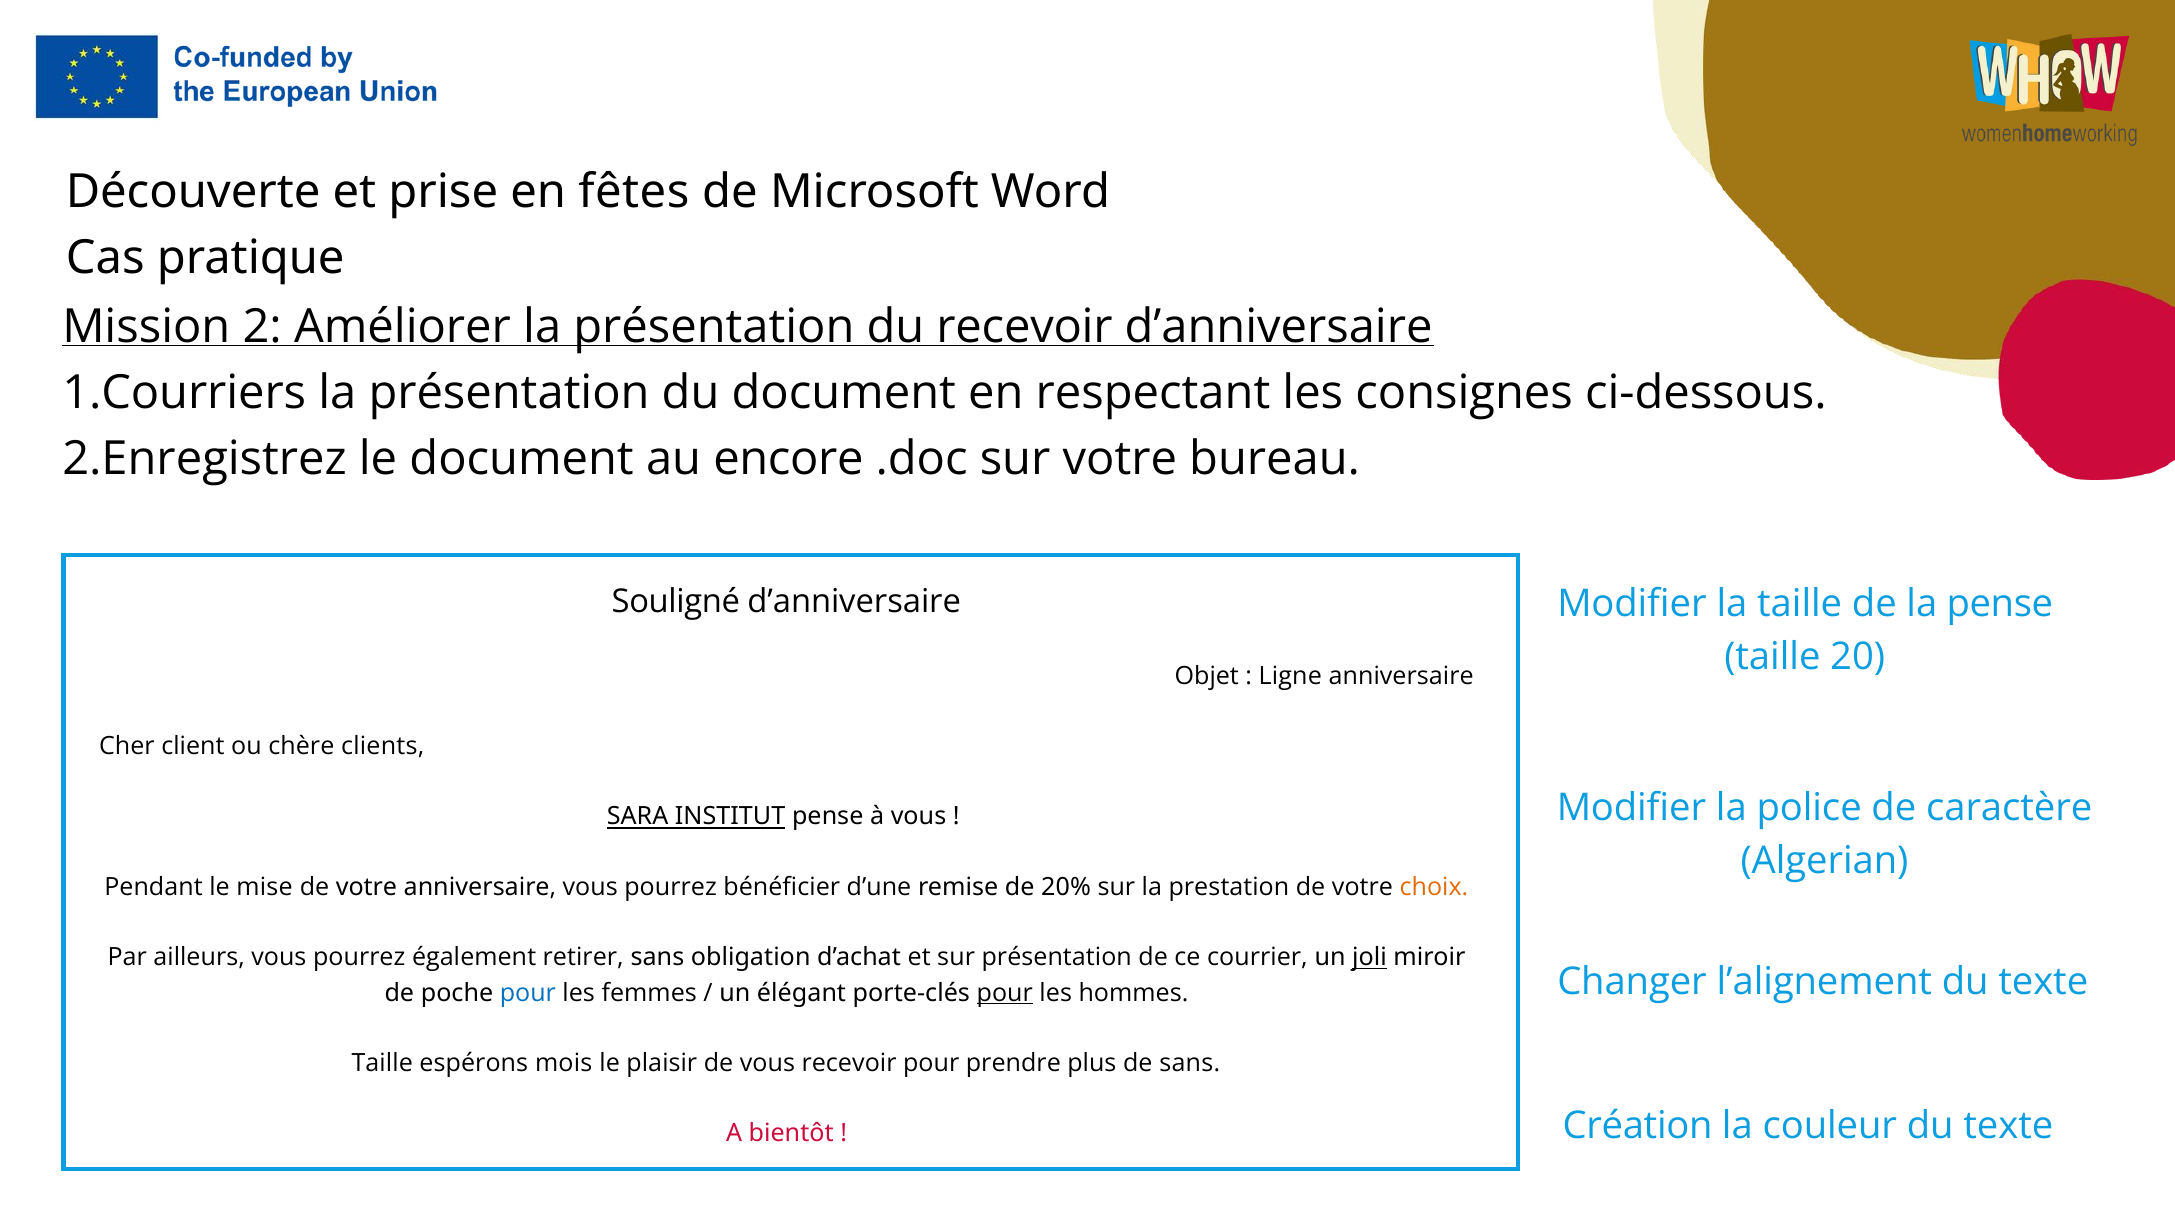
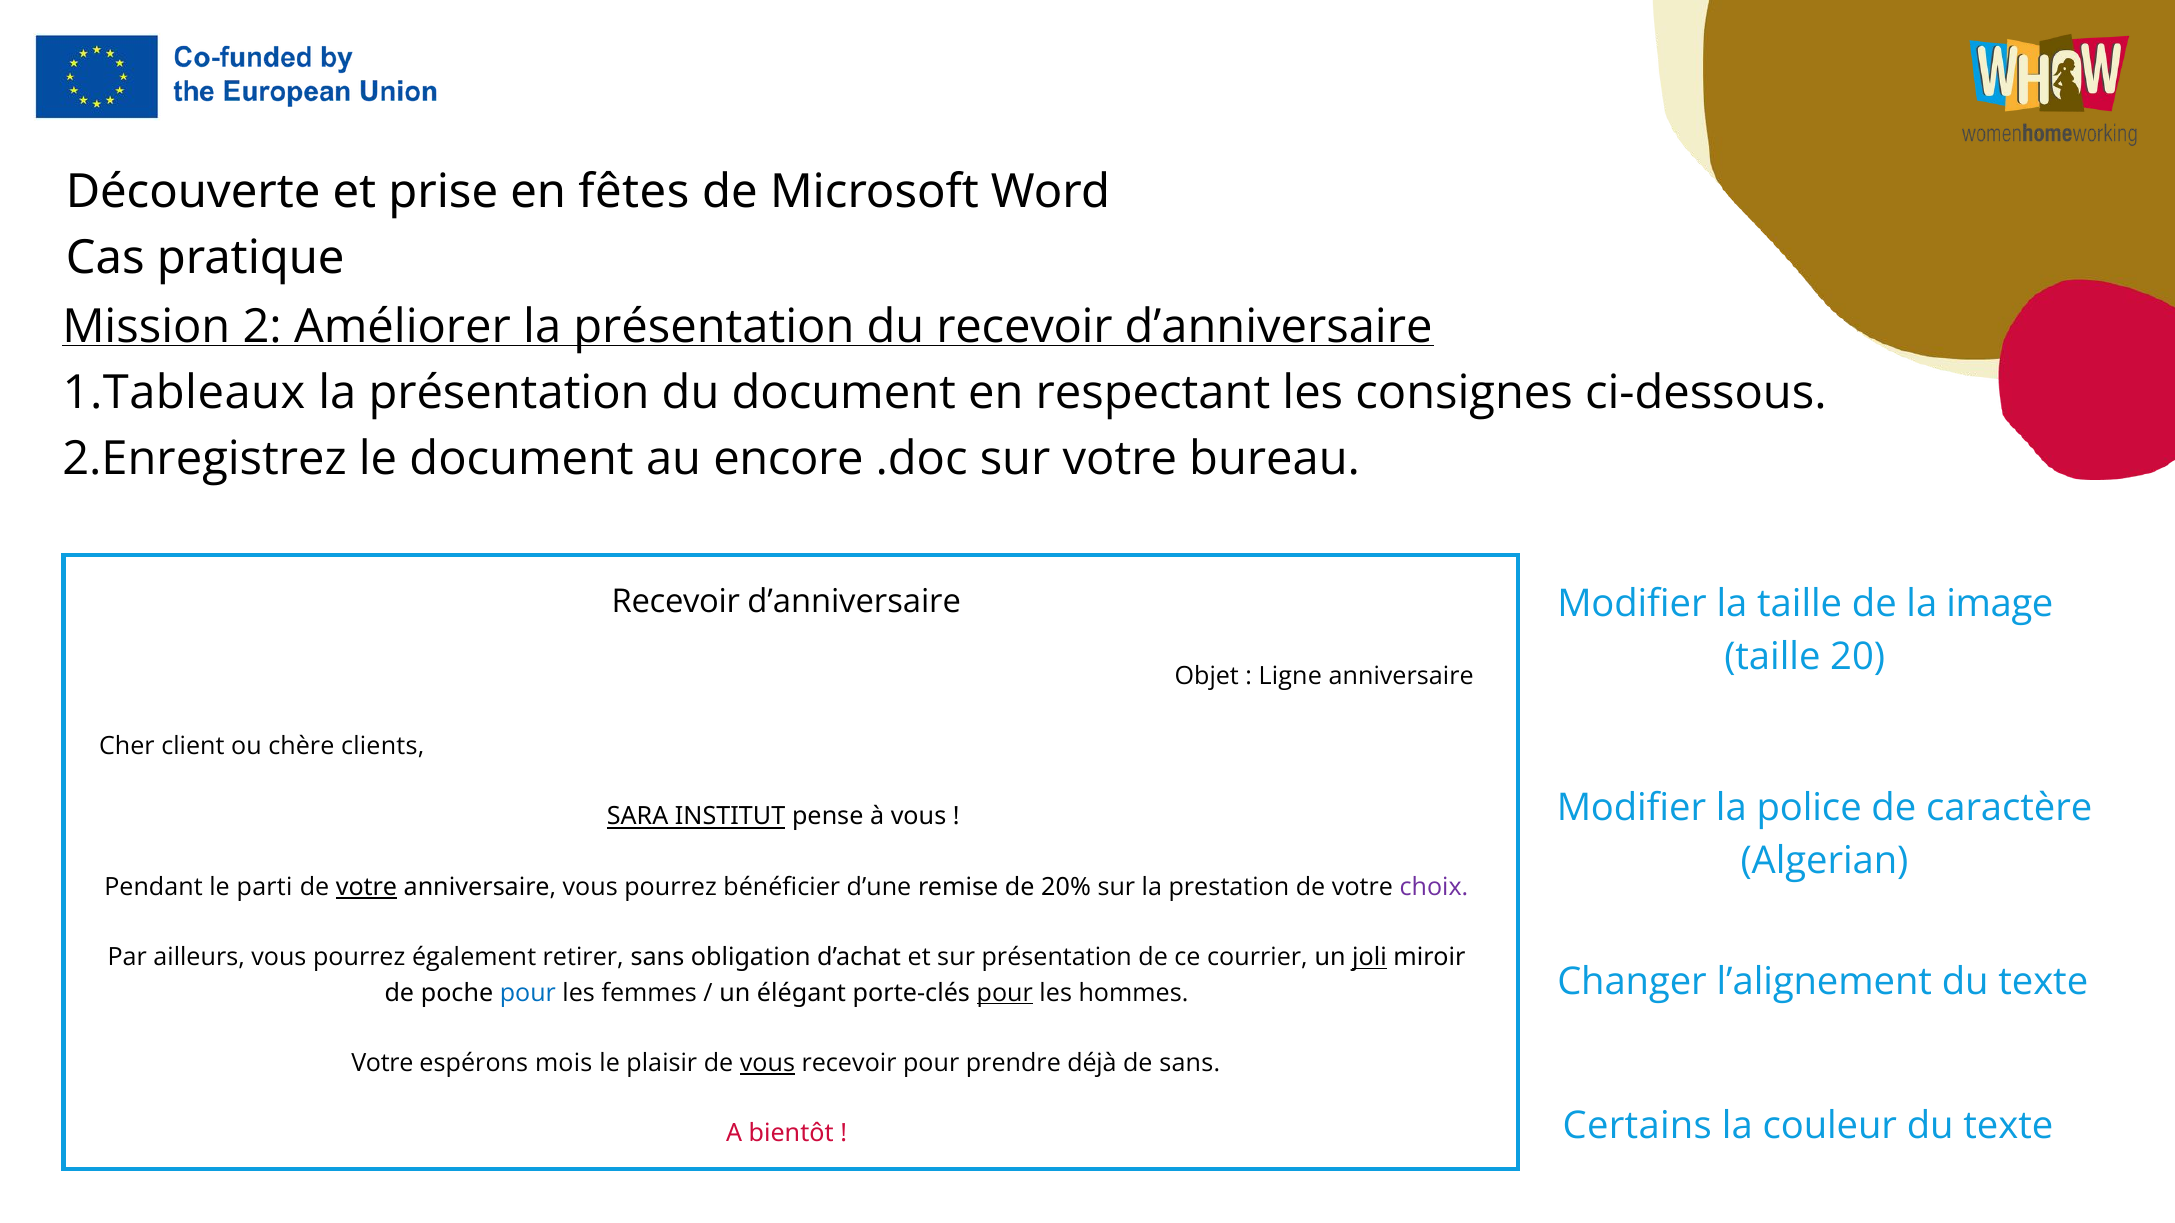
1.Courriers: 1.Courriers -> 1.Tableaux (184, 393)
Souligné: Souligné -> Recevoir (676, 601)
la pense: pense -> image (2000, 604)
mise: mise -> parti (265, 887)
votre underline: none -> present (367, 887)
choix colour: orange -> purple (1434, 887)
Taille: Taille -> Votre (382, 1064)
vous underline: none -> present (767, 1064)
plus: plus -> déjà (1092, 1064)
Création: Création -> Certains (1637, 1127)
